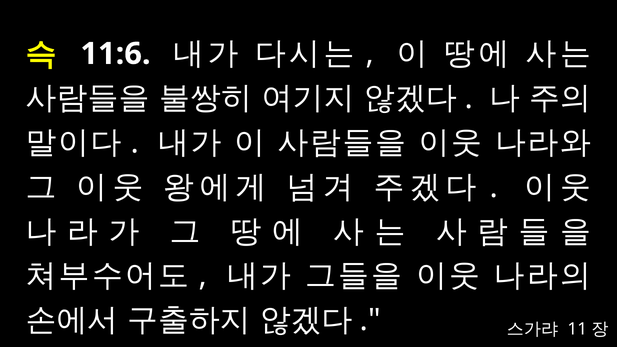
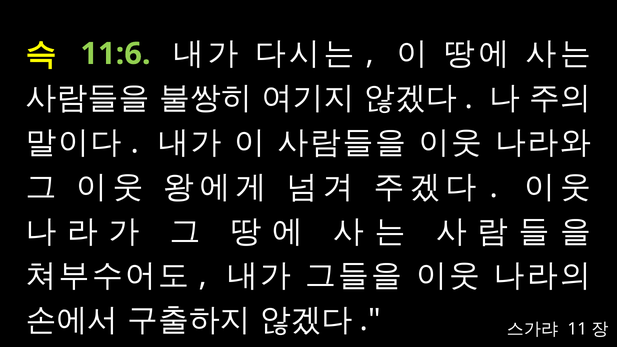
11:6 colour: white -> light green (115, 54)
